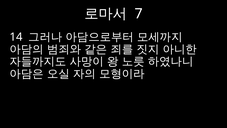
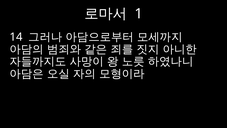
7: 7 -> 1 (139, 14)
